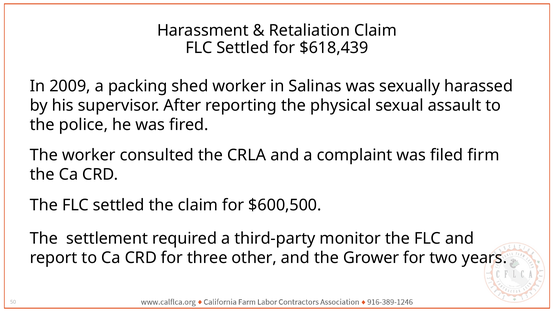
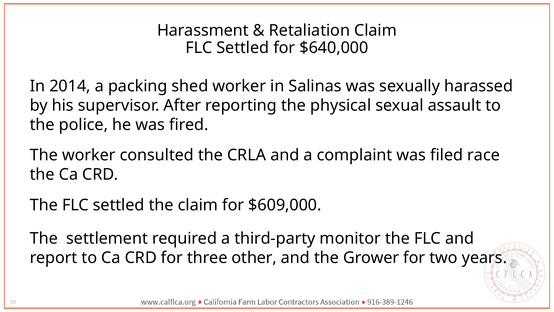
$618,439: $618,439 -> $640,000 (334, 48)
2009: 2009 -> 2014 (70, 86)
firm: firm -> race (484, 155)
$600,500: $600,500 -> $609,000 (285, 205)
